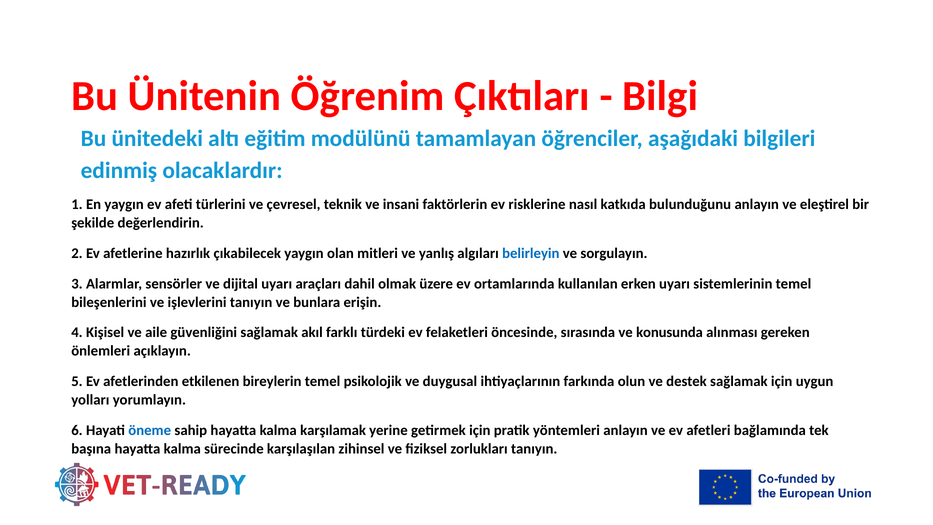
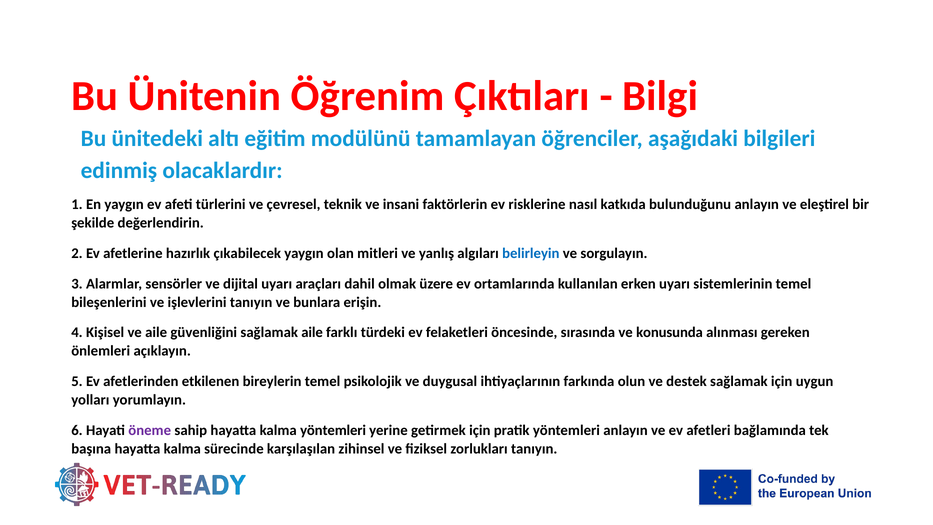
sağlamak akıl: akıl -> aile (312, 332)
öneme colour: blue -> purple (150, 430)
kalma karşılamak: karşılamak -> yöntemleri (333, 430)
